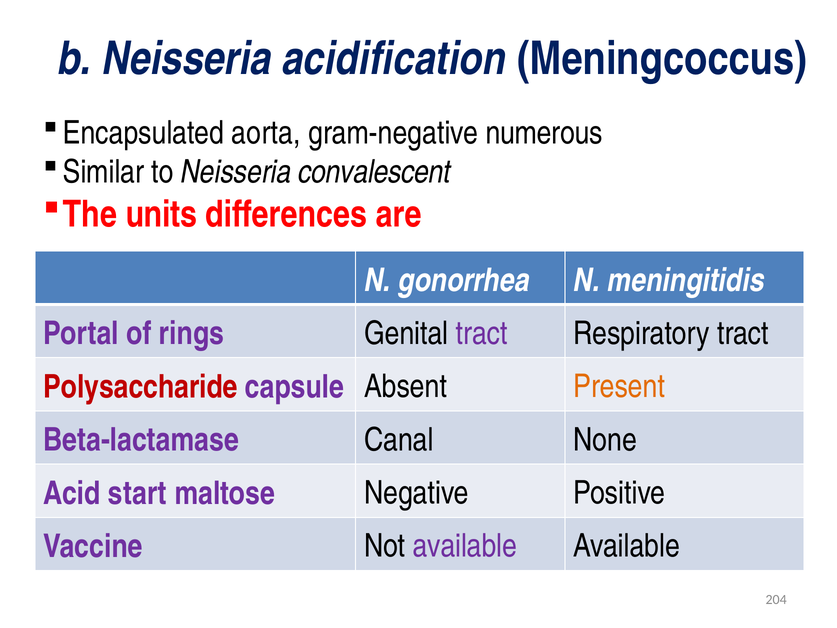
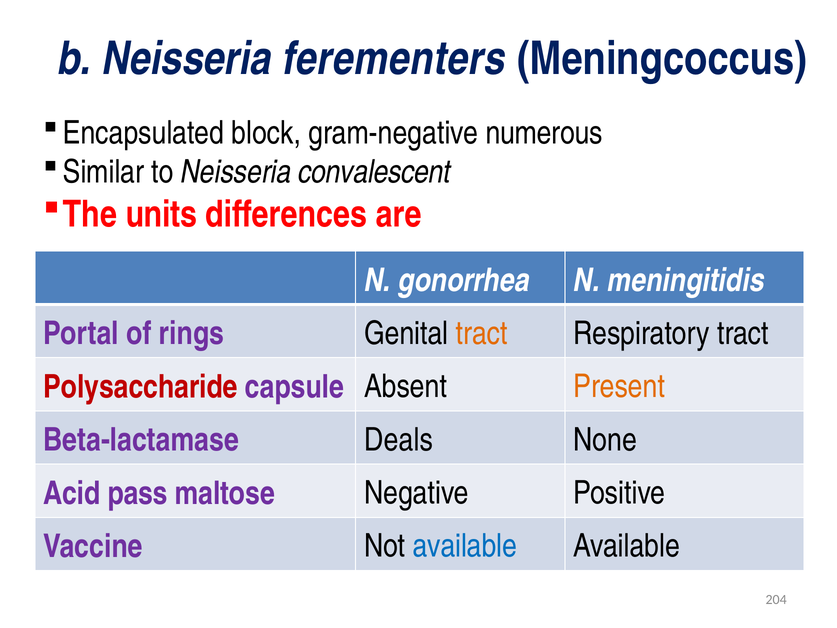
acidification: acidification -> ferementers (394, 59)
aorta: aorta -> block (266, 133)
tract colour: purple -> orange (482, 333)
Canal: Canal -> Deals (399, 440)
start: start -> pass (138, 493)
available colour: purple -> blue (465, 546)
